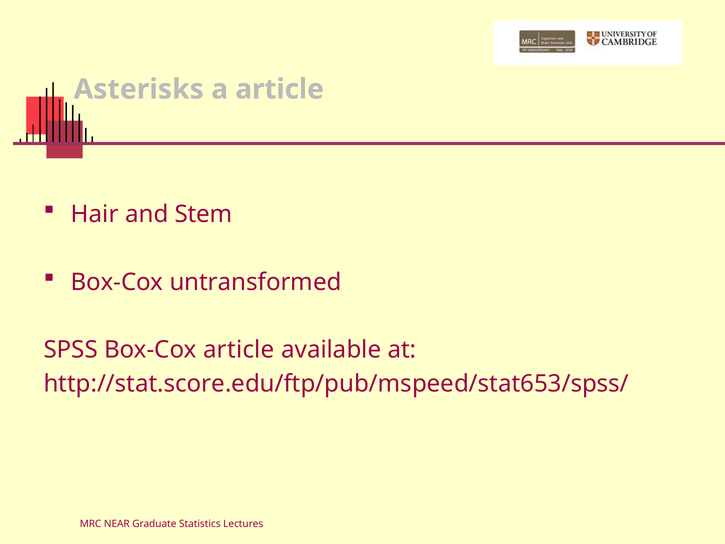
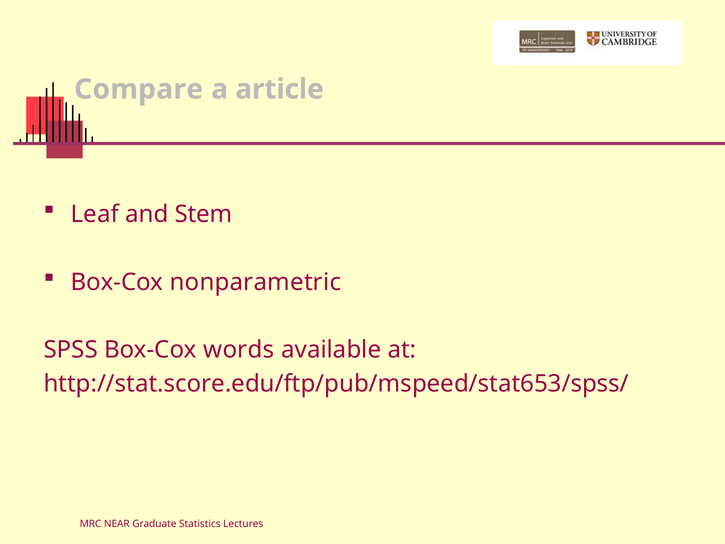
Asterisks: Asterisks -> Compare (139, 89)
Hair: Hair -> Leaf (95, 214)
untransformed: untransformed -> nonparametric (255, 282)
Box-Cox article: article -> words (239, 350)
